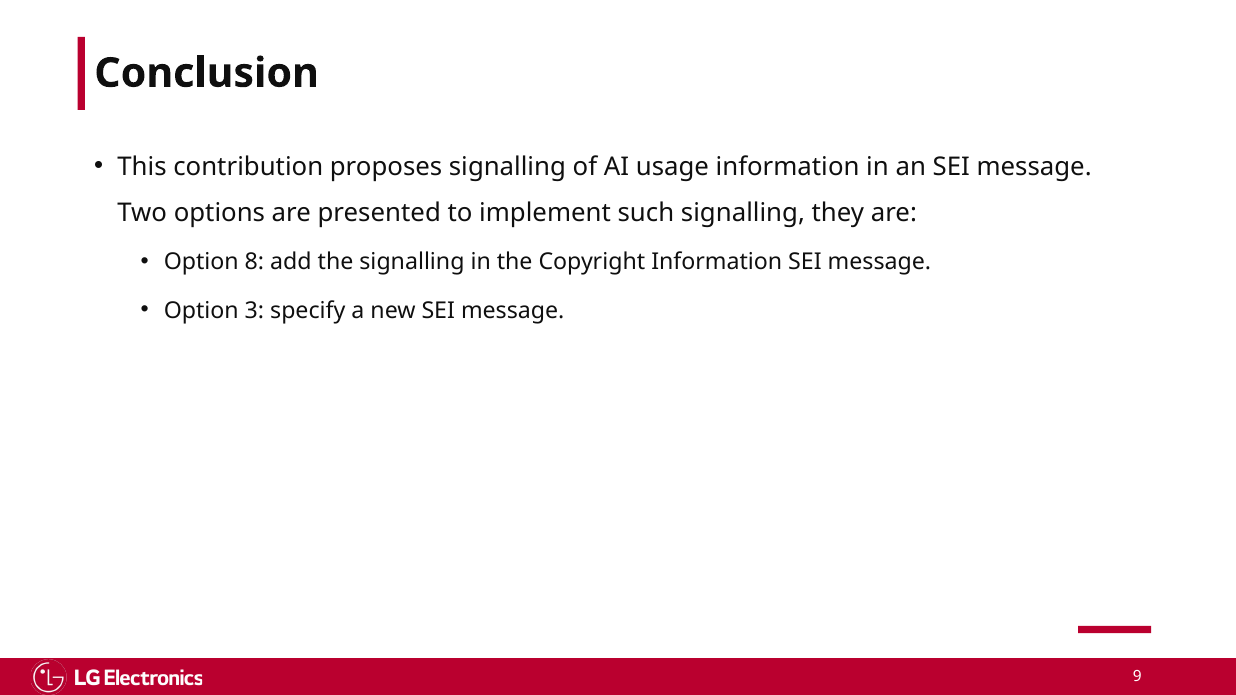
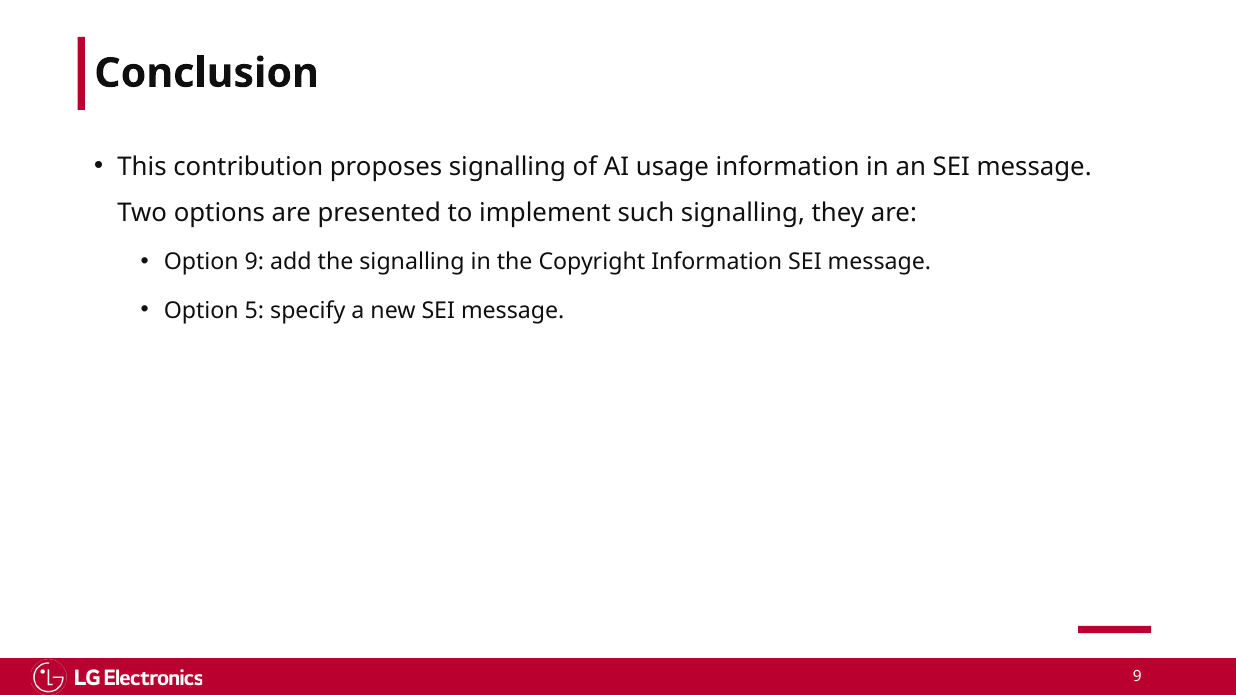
Option 8: 8 -> 9 (254, 262)
3: 3 -> 5 (254, 311)
